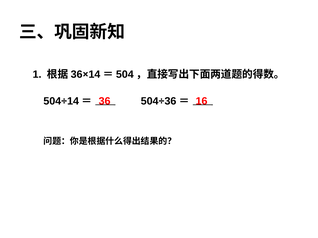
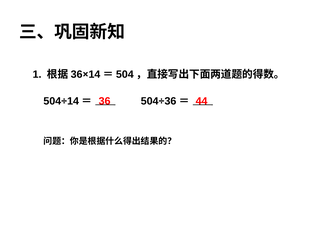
16: 16 -> 44 (202, 101)
